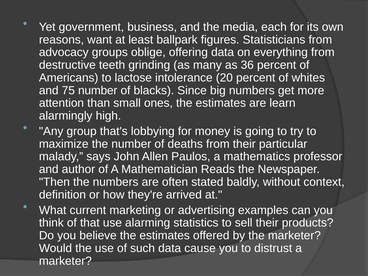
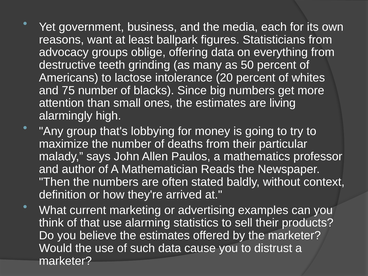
36: 36 -> 50 (247, 65)
learn: learn -> living (283, 103)
